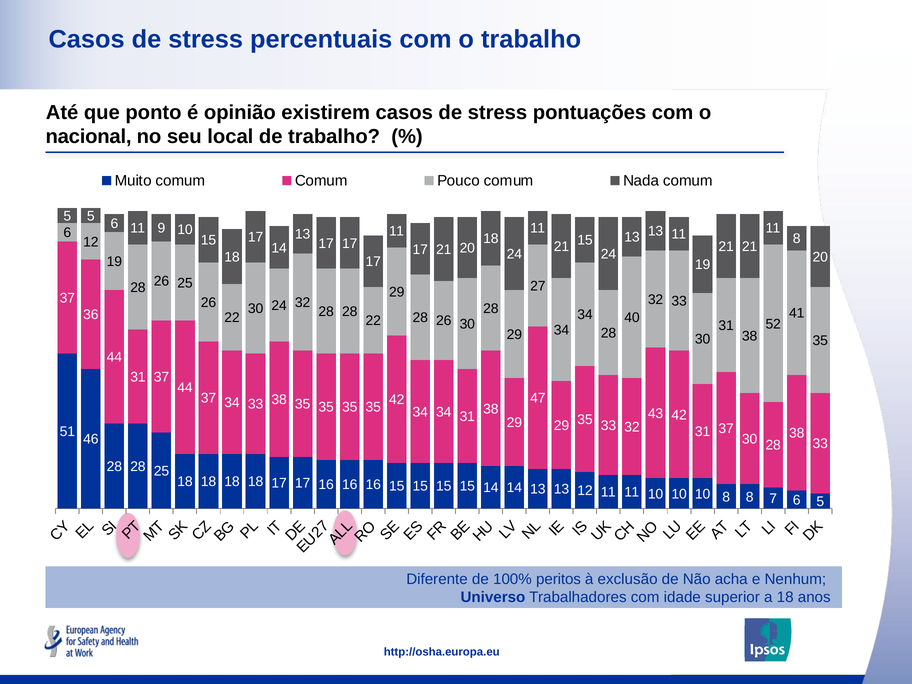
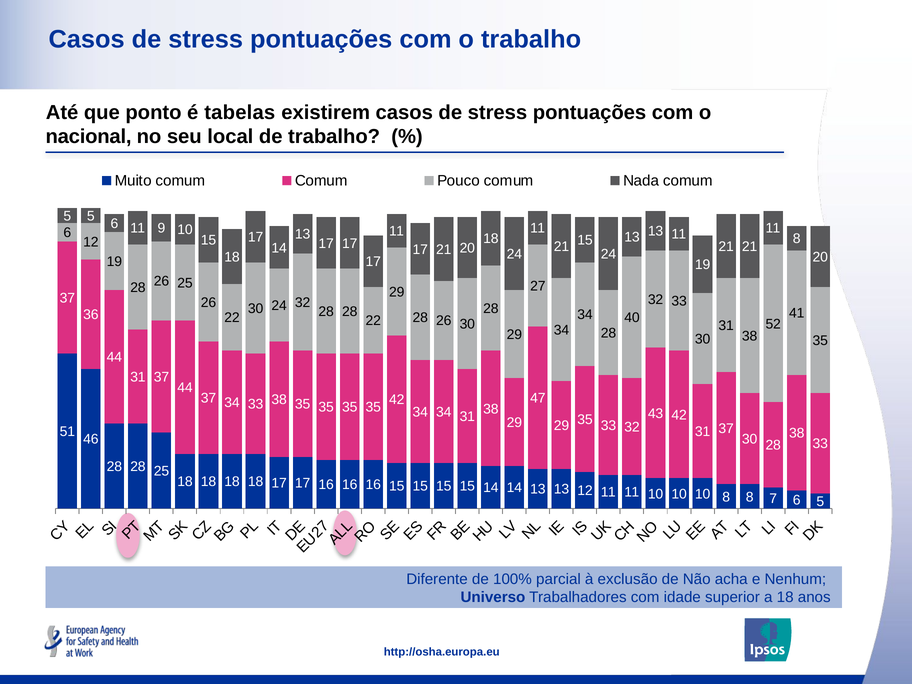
percentuais: percentuais -> pontuações (321, 39)
opinião: opinião -> tabelas (240, 112)
peritos: peritos -> parcial (558, 579)
